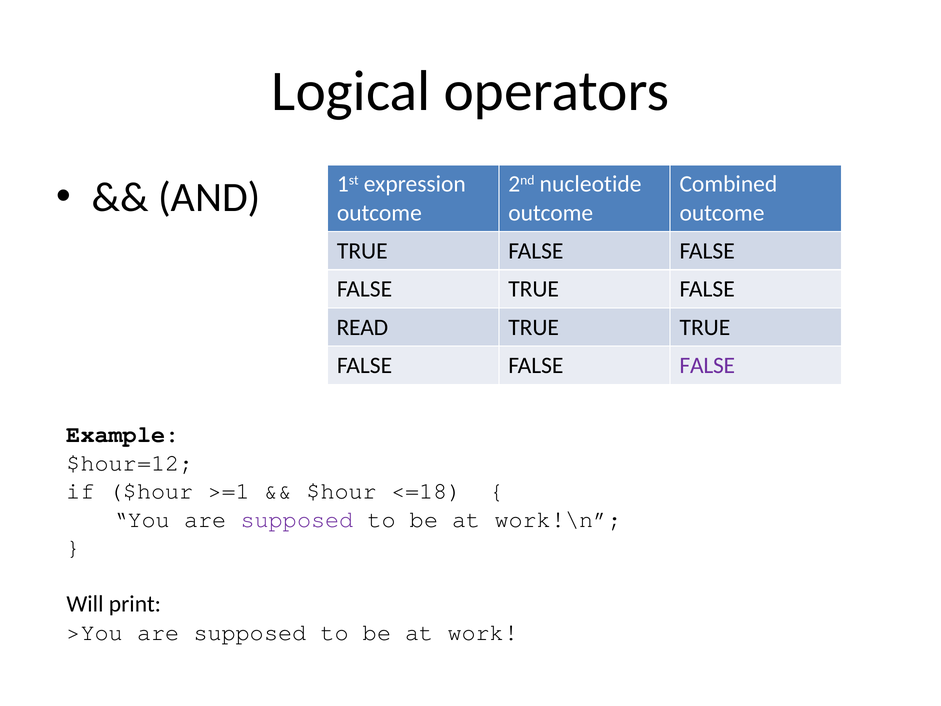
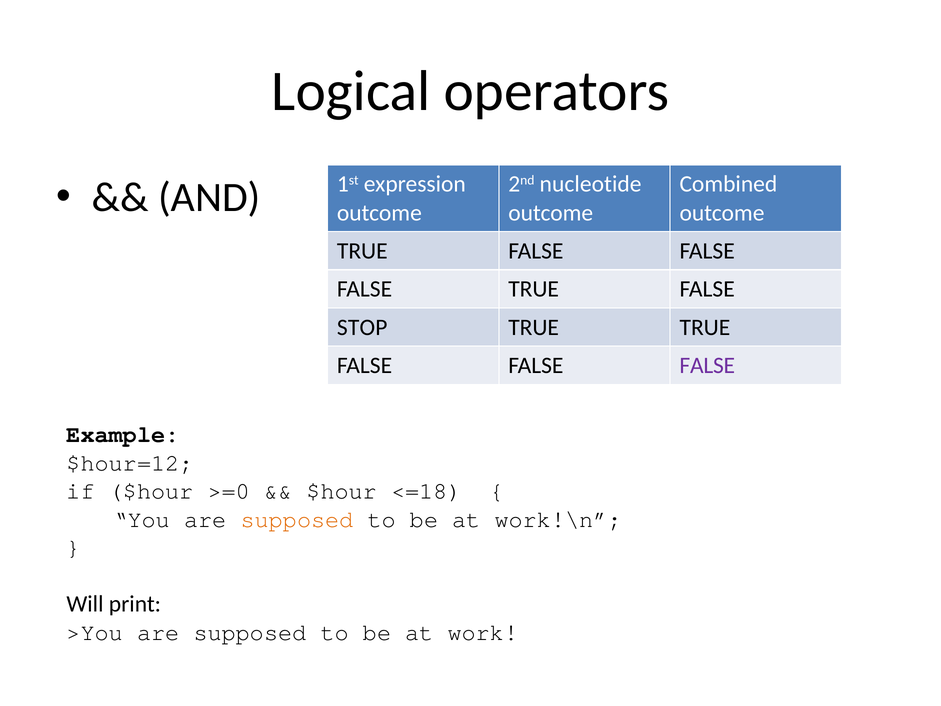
READ: READ -> STOP (362, 327)
>=1: >=1 -> >=0 (229, 491)
supposed colour: purple -> orange (297, 519)
